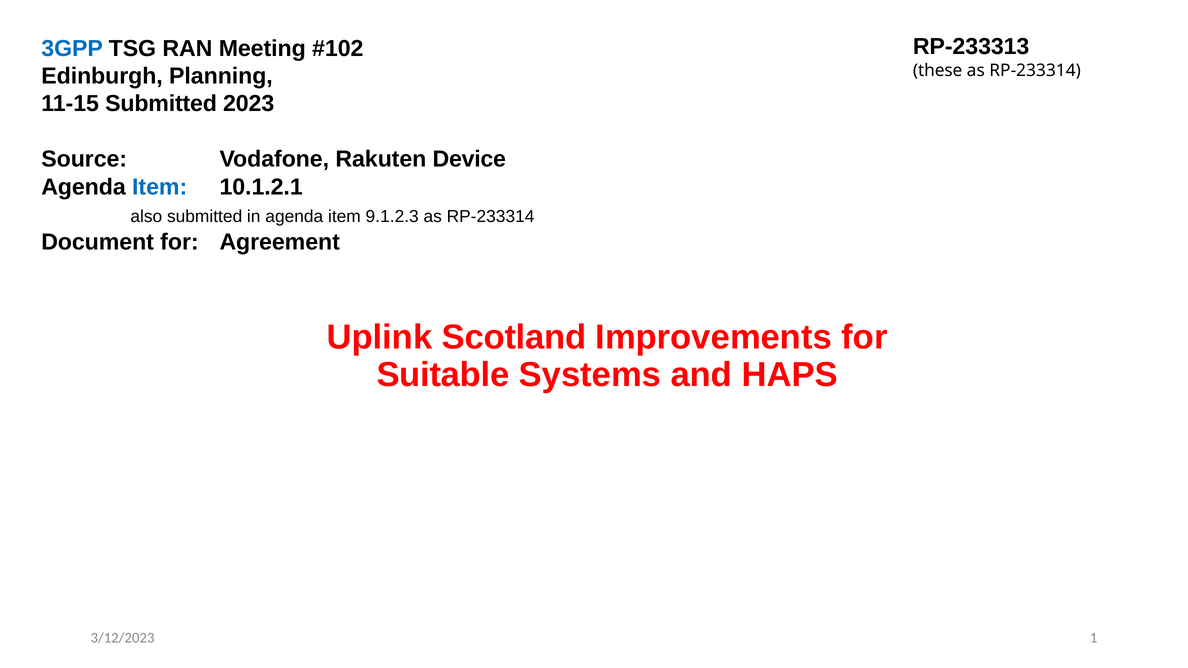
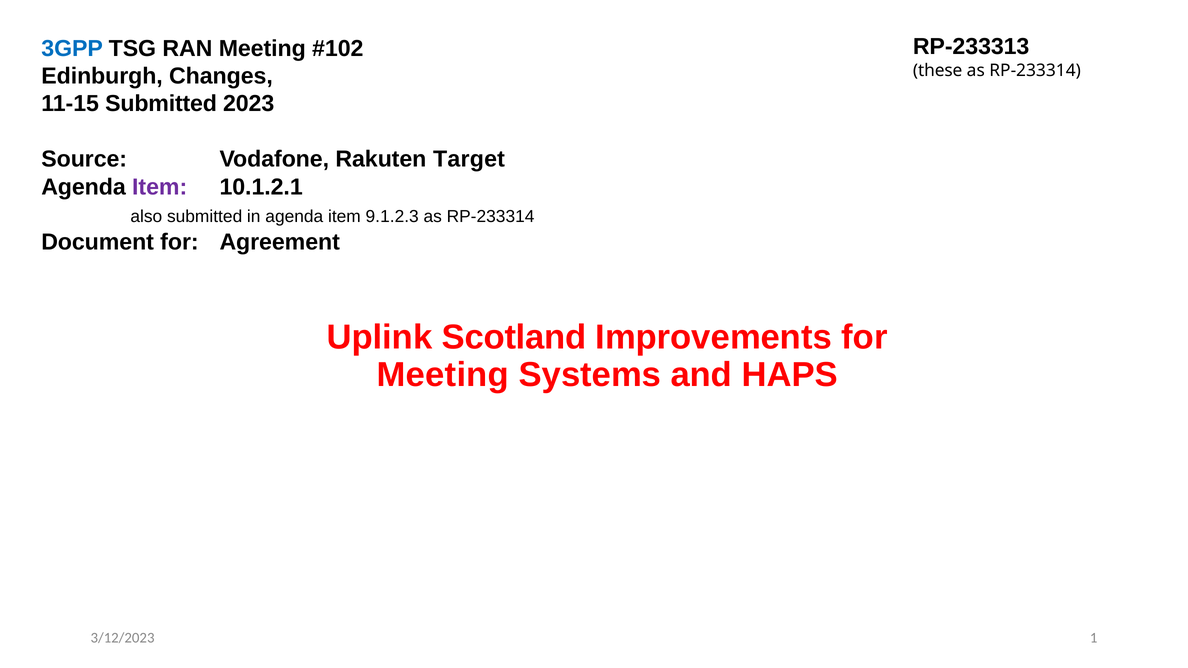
Planning: Planning -> Changes (221, 76)
Device: Device -> Target (469, 159)
Item colour: blue -> purple (160, 187)
Suitable: Suitable -> Meeting (443, 375)
